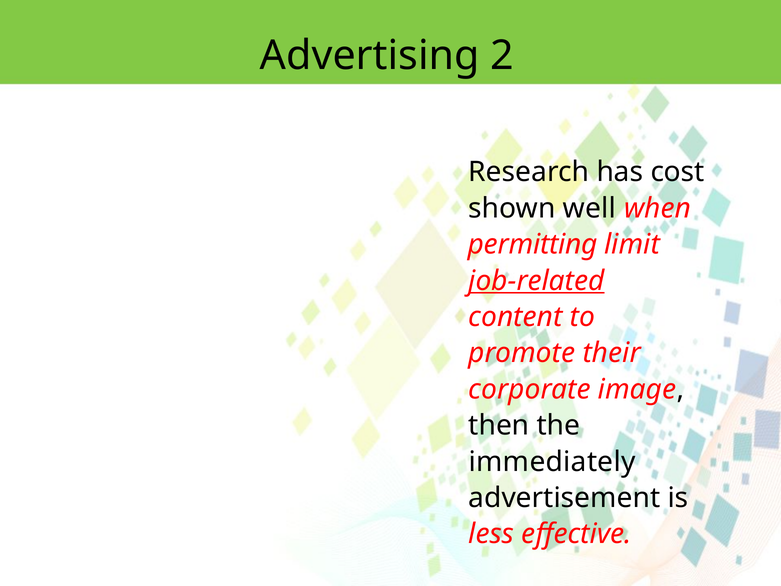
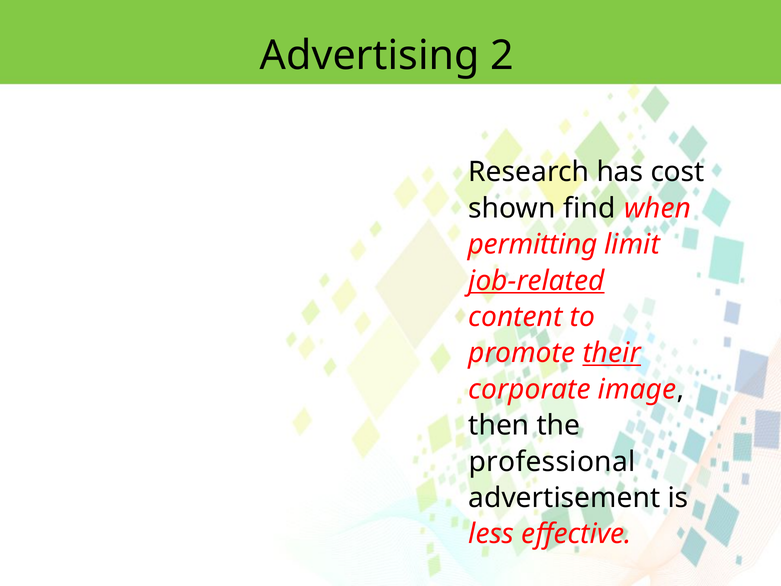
well: well -> find (589, 208)
their underline: none -> present (612, 353)
immediately: immediately -> professional (552, 462)
